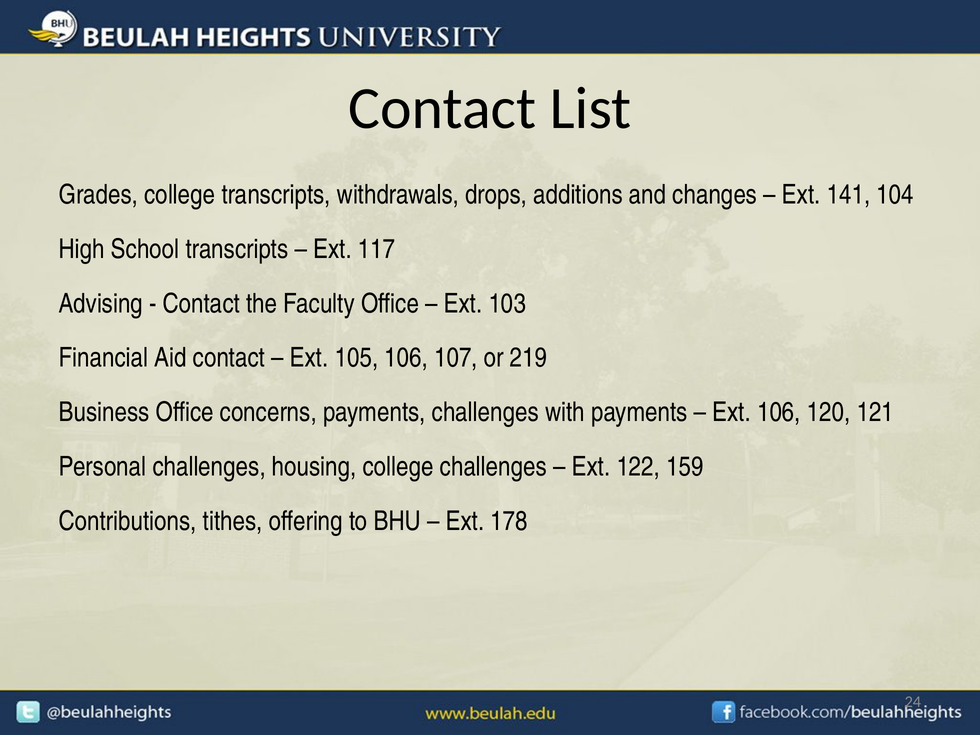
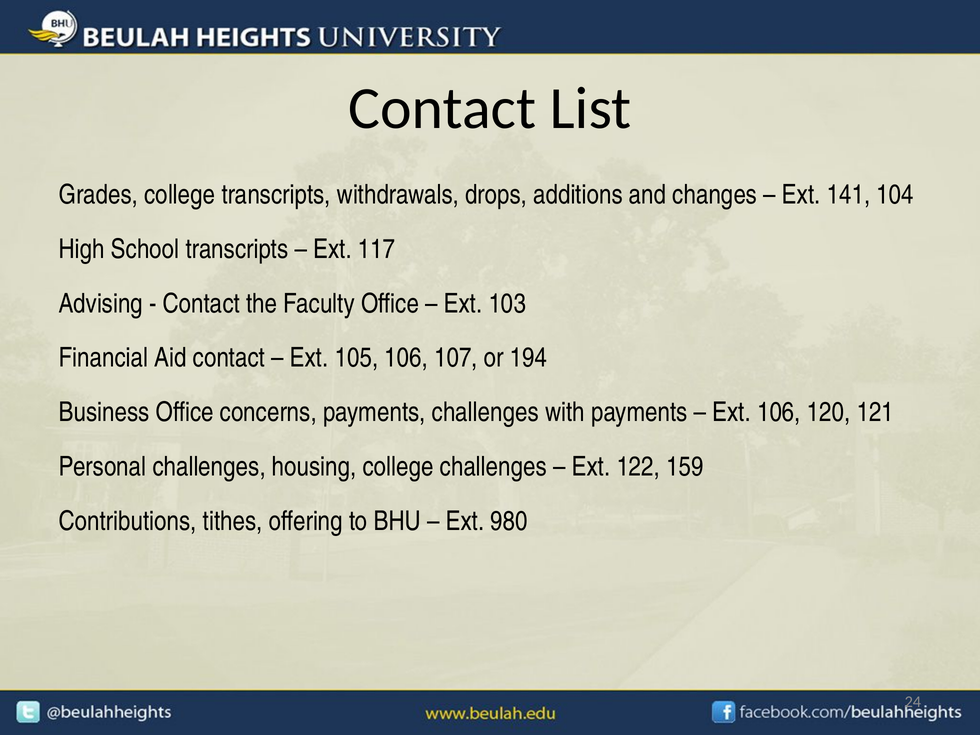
219: 219 -> 194 (529, 358)
178: 178 -> 980 (509, 521)
